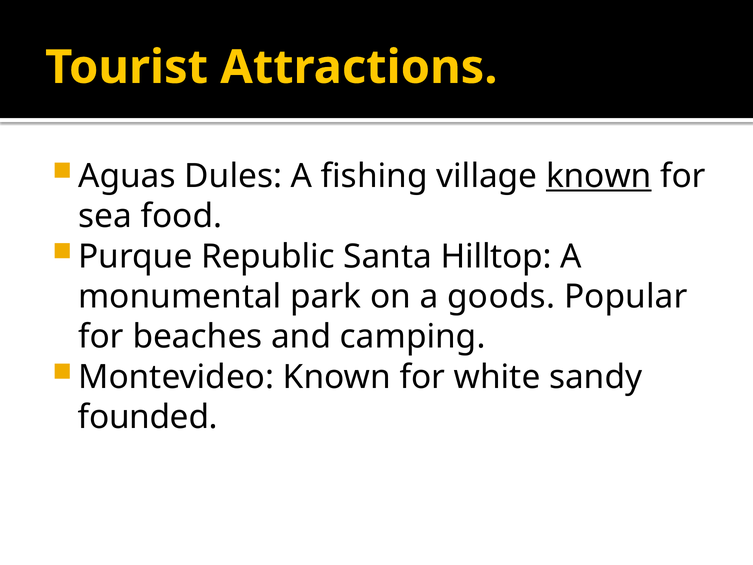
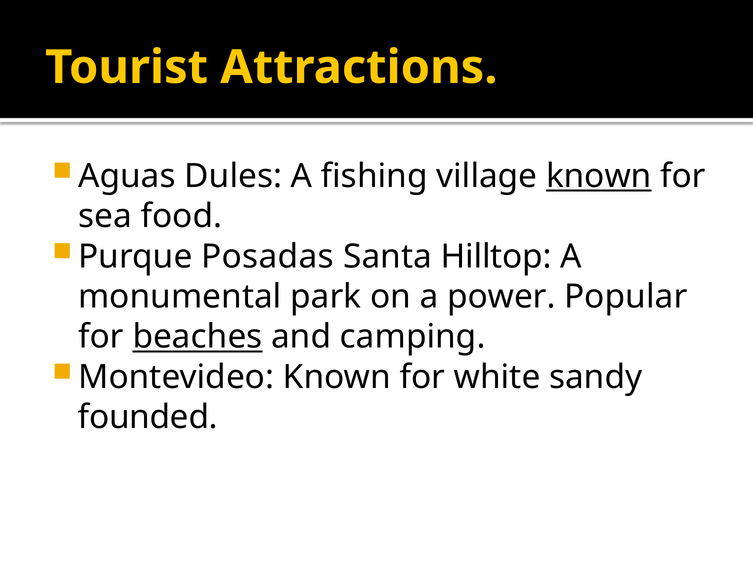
Republic: Republic -> Posadas (268, 256)
goods: goods -> power (501, 297)
beaches underline: none -> present (197, 337)
